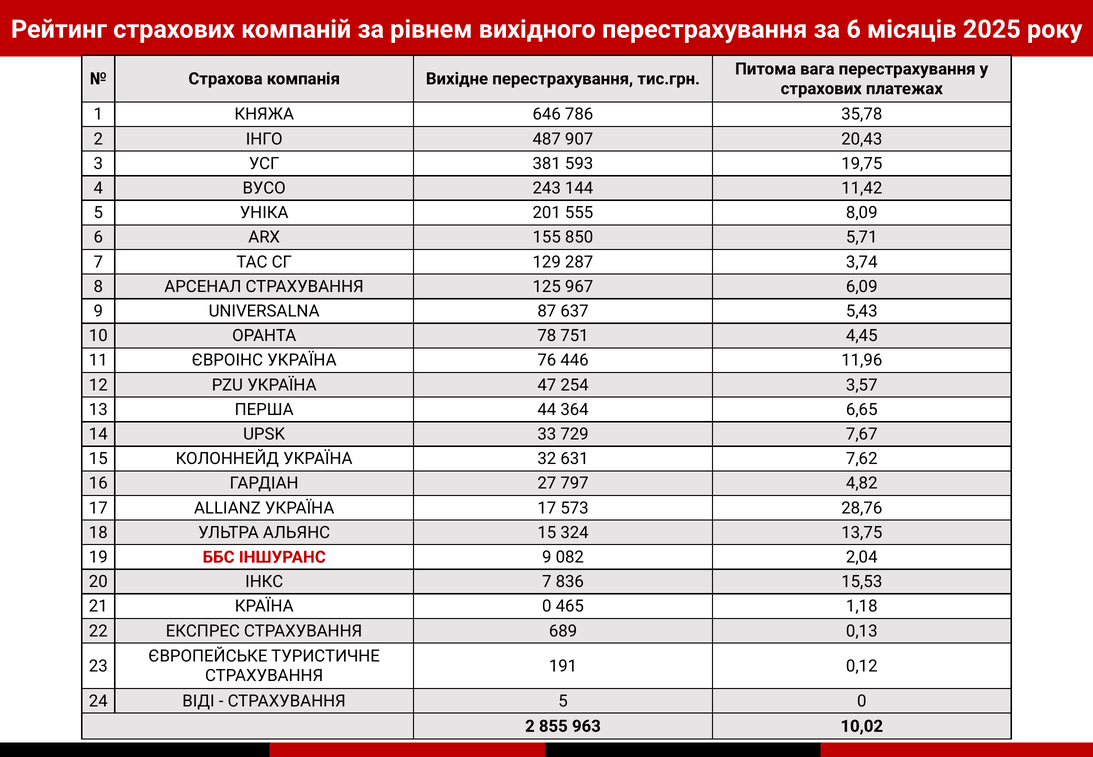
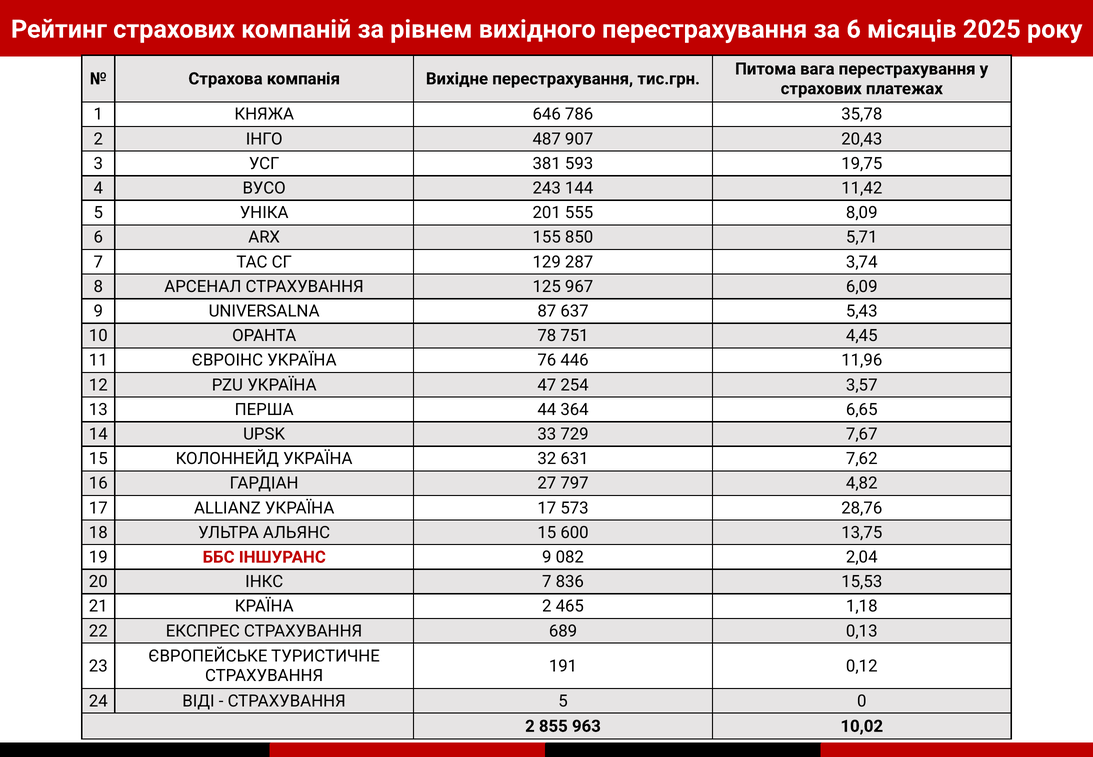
324: 324 -> 600 (575, 532)
КРАЇНА 0: 0 -> 2 (547, 606)
